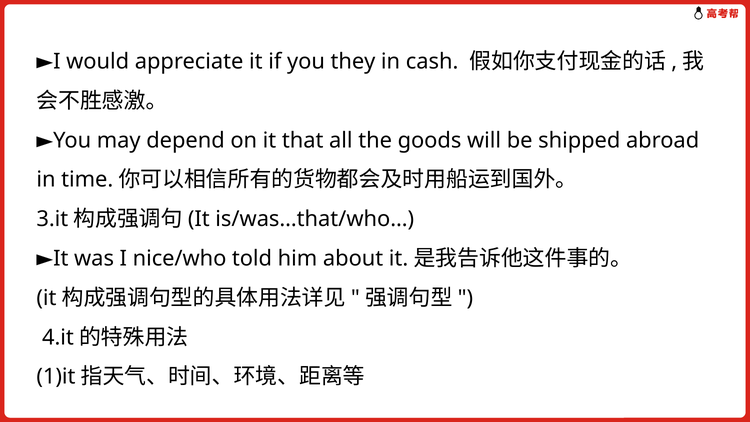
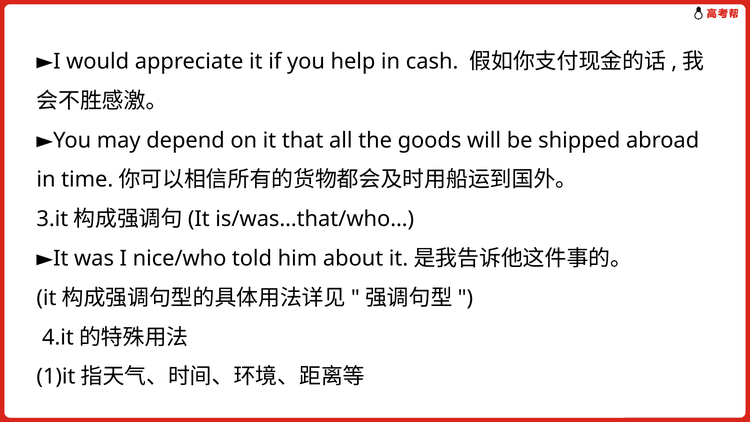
they: they -> help (353, 61)
